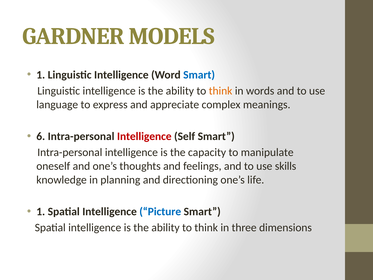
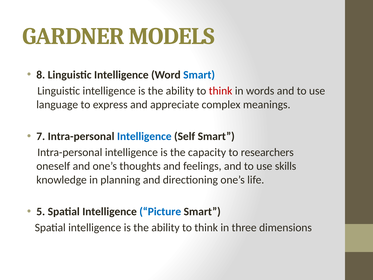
1: 1 -> 8 (41, 75)
think colour: orange -> red (221, 91)
6: 6 -> 7 (41, 136)
Intelligence colour: red -> blue (144, 136)
manipulate: manipulate -> researchers (267, 152)
1: 1 -> 5 (41, 211)
